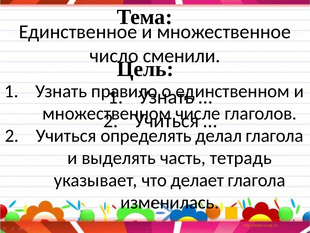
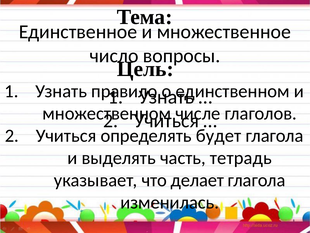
сменили: сменили -> вопросы (182, 56)
делал: делал -> будет (219, 136)
